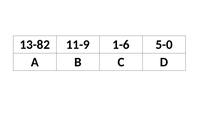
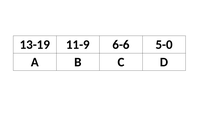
13-82: 13-82 -> 13-19 (35, 44)
1-6: 1-6 -> 6-6 (121, 44)
